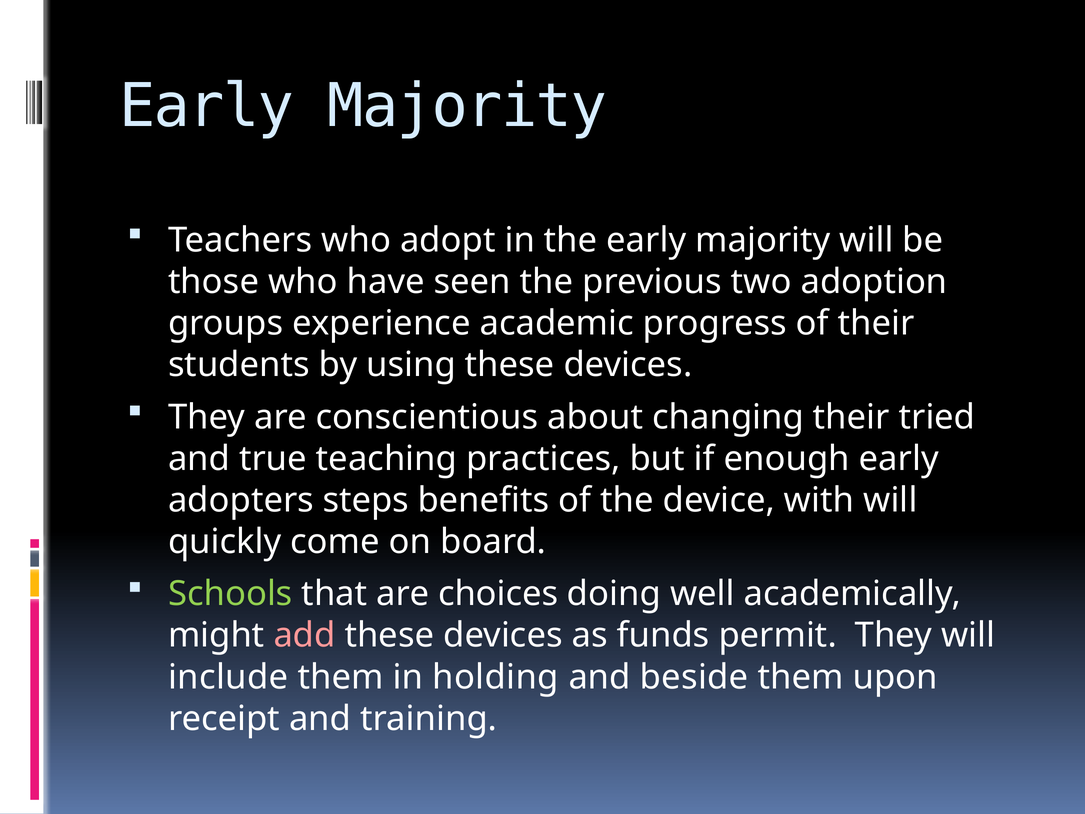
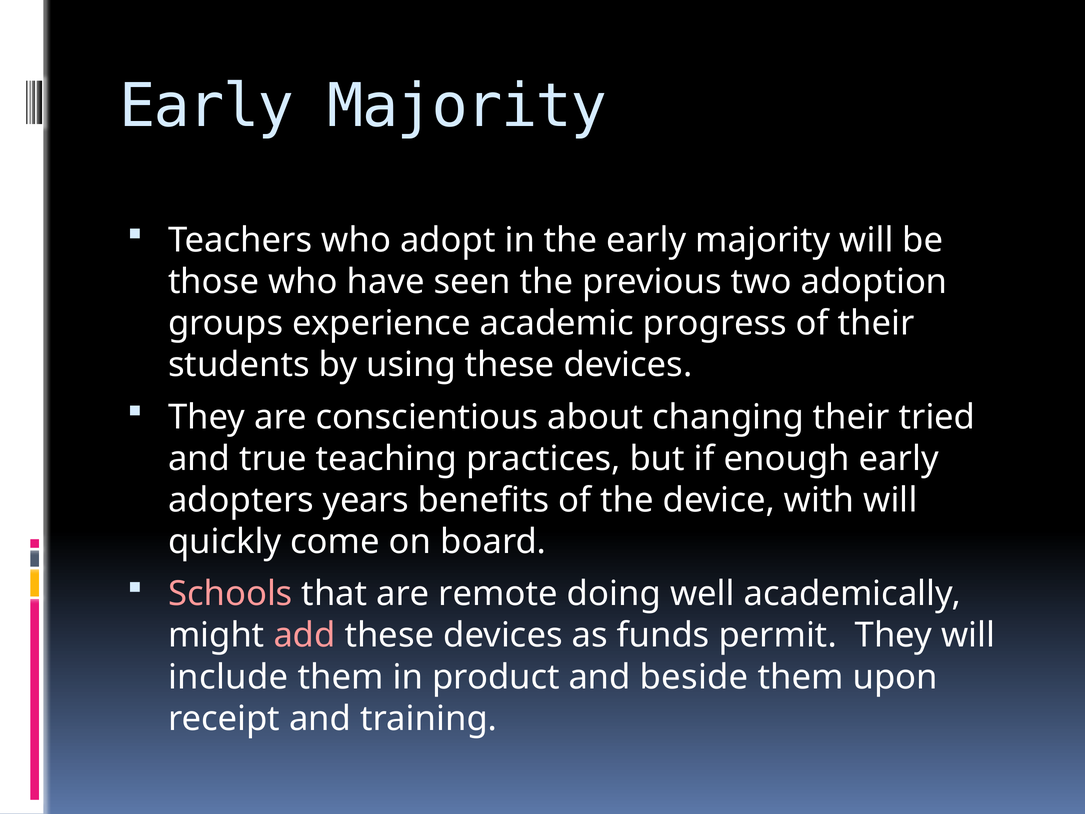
steps: steps -> years (366, 500)
Schools colour: light green -> pink (230, 594)
choices: choices -> remote (498, 594)
holding: holding -> product (496, 677)
